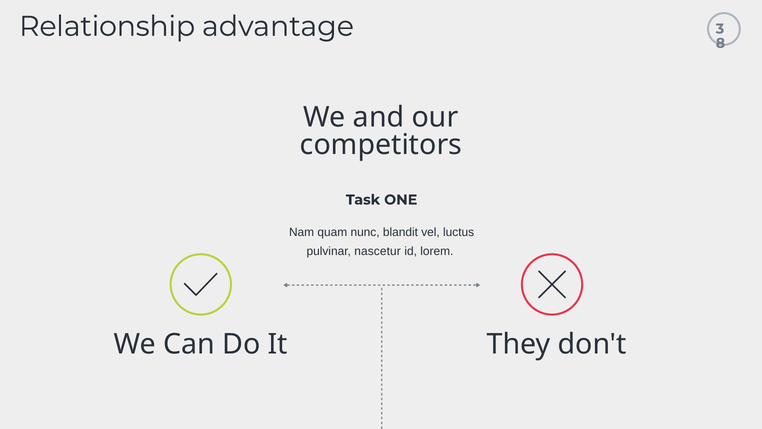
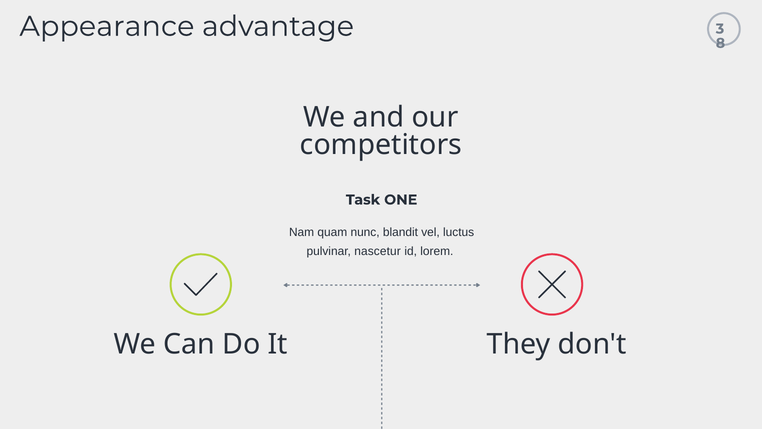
Relationship: Relationship -> Appearance (107, 26)
